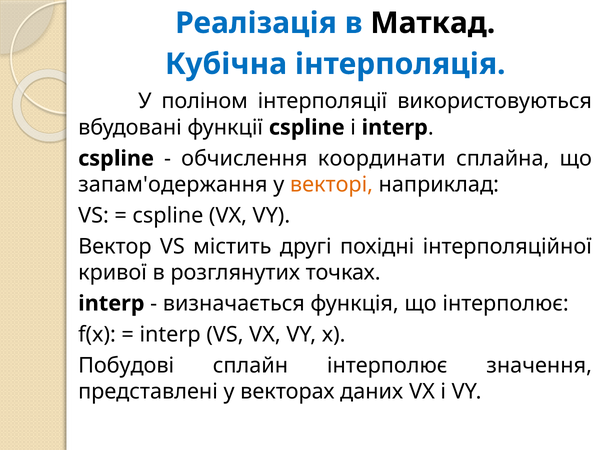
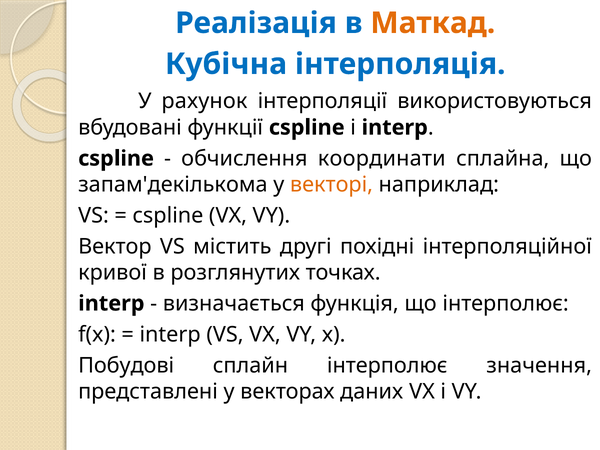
Маткад colour: black -> orange (433, 23)
поліном: поліном -> рахунок (204, 101)
запам'одержання: запам'одержання -> запам'декількома (173, 184)
